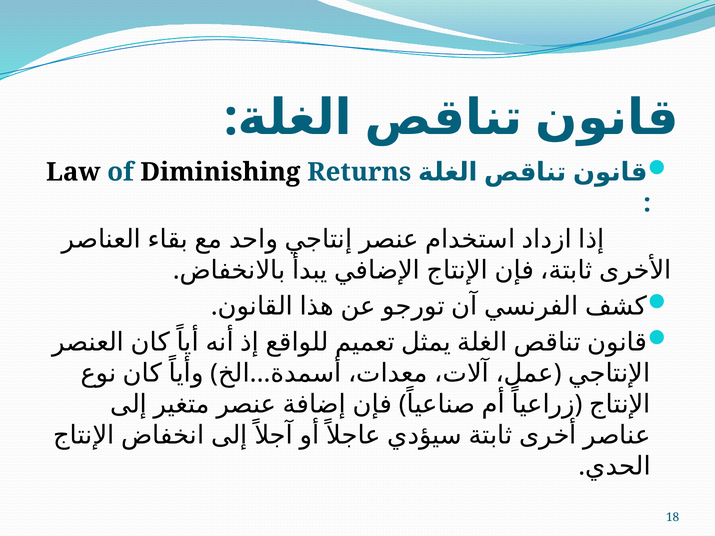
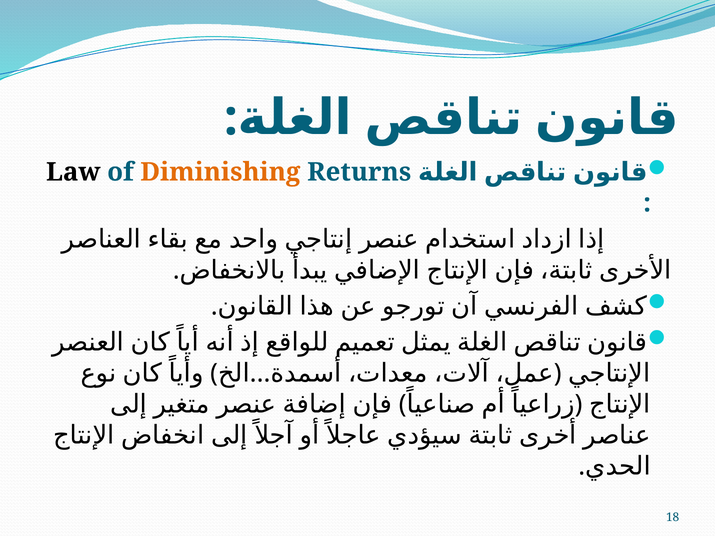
Diminishing colour: black -> orange (220, 172)
